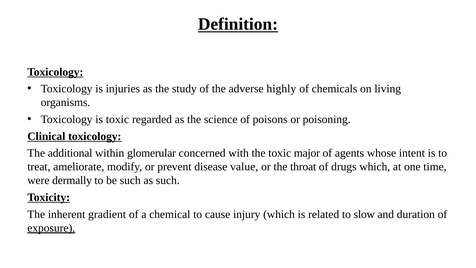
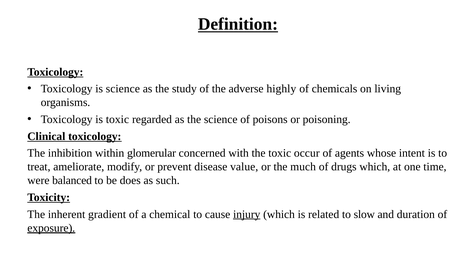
is injuries: injuries -> science (123, 89)
additional: additional -> inhibition (70, 153)
major: major -> occur (307, 153)
throat: throat -> much (303, 167)
dermally: dermally -> balanced (72, 180)
be such: such -> does (130, 180)
injury underline: none -> present (247, 214)
